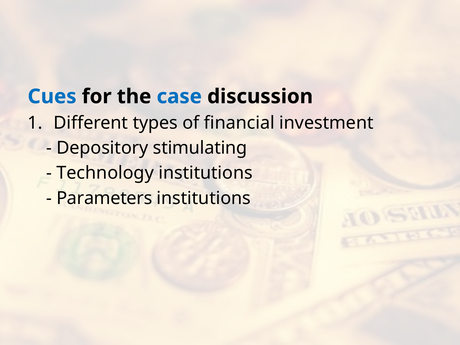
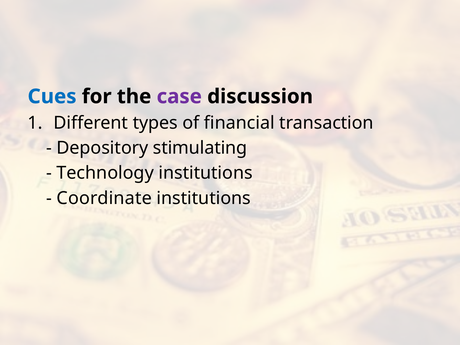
case colour: blue -> purple (179, 96)
investment: investment -> transaction (326, 123)
Parameters: Parameters -> Coordinate (104, 198)
